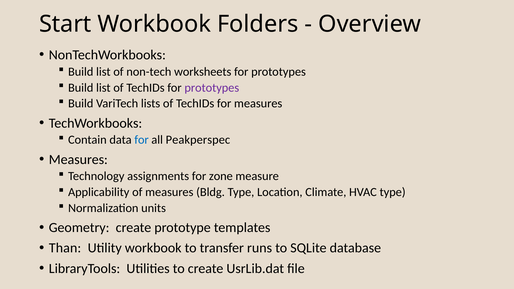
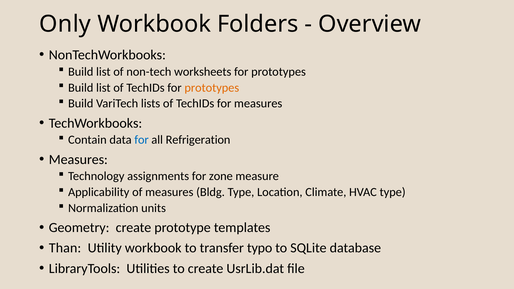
Start: Start -> Only (65, 24)
prototypes colour: purple -> orange (212, 88)
Peakperspec: Peakperspec -> Refrigeration (198, 140)
runs: runs -> typo (260, 248)
